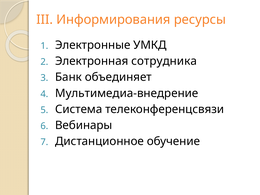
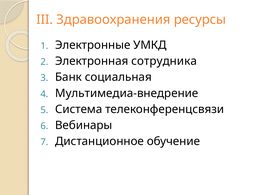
Информирования: Информирования -> Здравоохранения (113, 20)
объединяет: объединяет -> социальная (118, 77)
